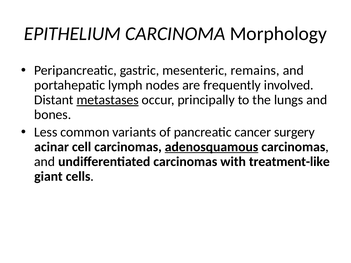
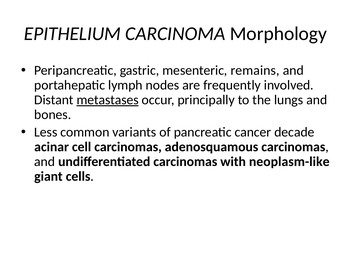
surgery: surgery -> decade (294, 132)
adenosquamous underline: present -> none (212, 147)
treatment-like: treatment-like -> neoplasm-like (289, 162)
